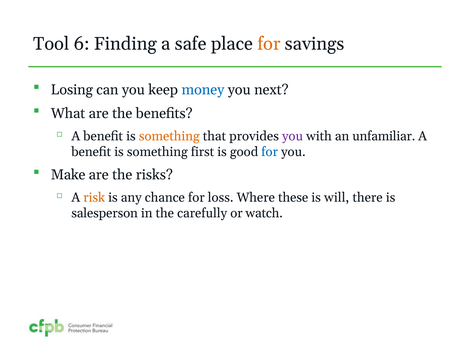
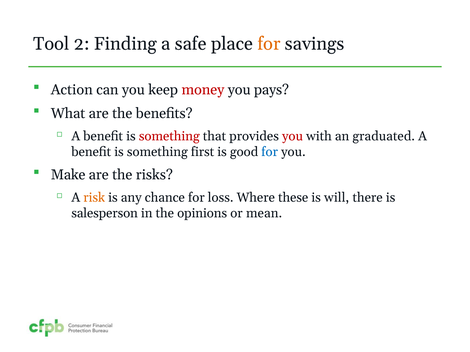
6: 6 -> 2 (82, 44)
Losing: Losing -> Action (72, 90)
money colour: blue -> red (203, 90)
next: next -> pays (271, 90)
something colour: orange -> red (169, 136)
you colour: purple -> red (293, 136)
unfamiliar: unfamiliar -> graduated (384, 136)
carefully: carefully -> opinions (202, 213)
watch: watch -> mean (264, 213)
